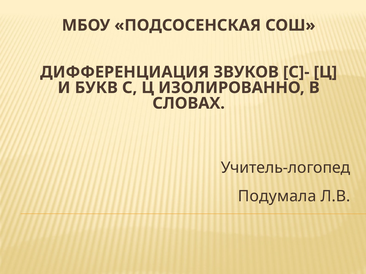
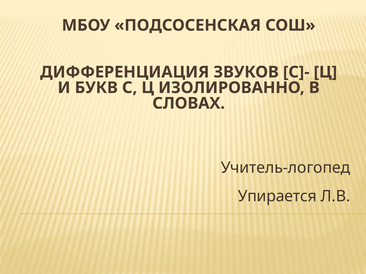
Подумала: Подумала -> Упирается (277, 197)
